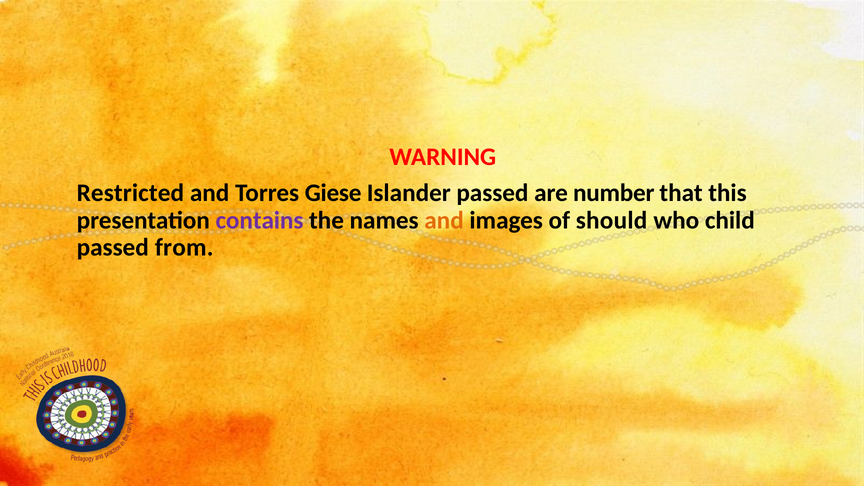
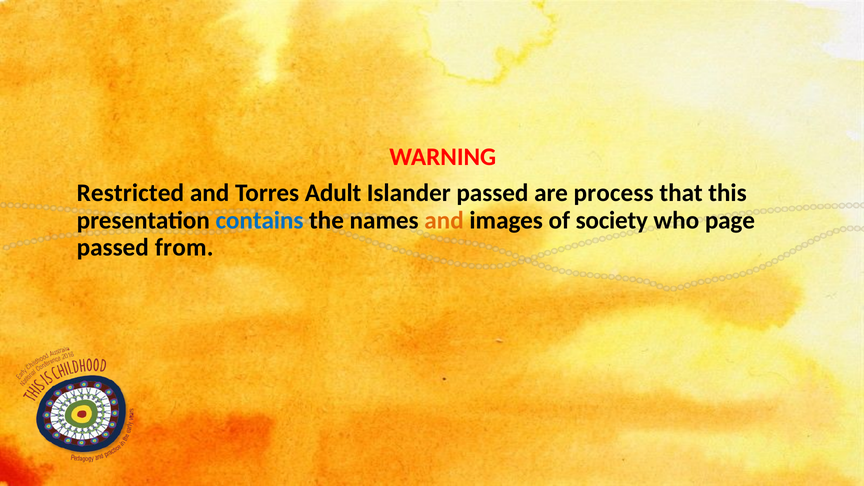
Giese: Giese -> Adult (333, 193)
number: number -> process (614, 193)
contains colour: purple -> blue (259, 220)
should: should -> society (612, 220)
child: child -> page (730, 220)
